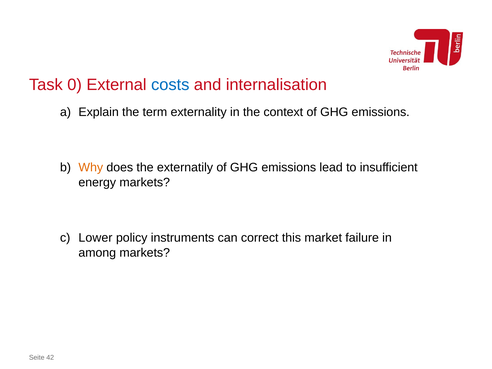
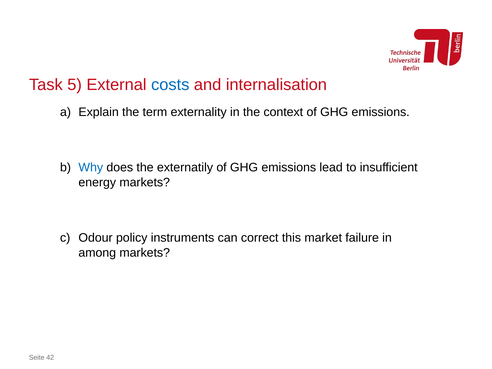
0: 0 -> 5 (75, 85)
Why colour: orange -> blue (91, 167)
Lower: Lower -> Odour (96, 238)
